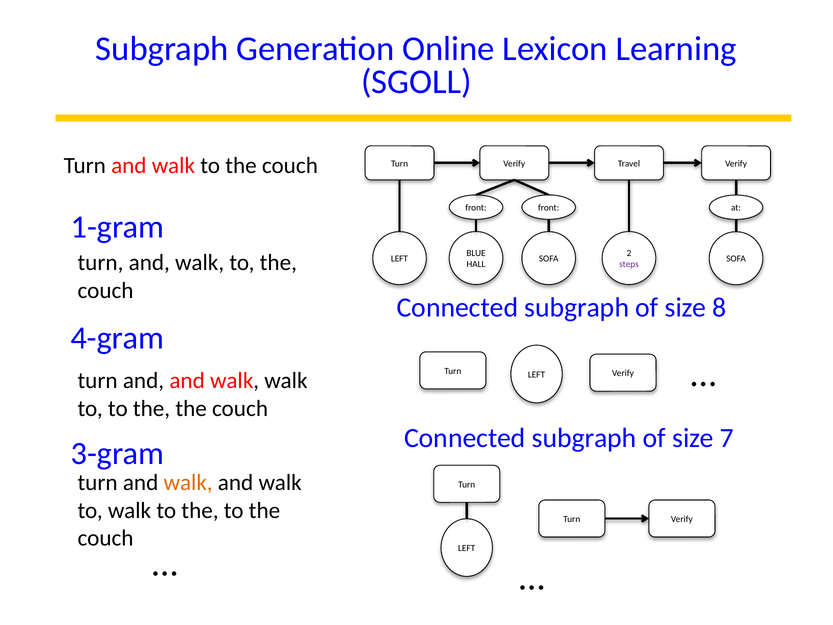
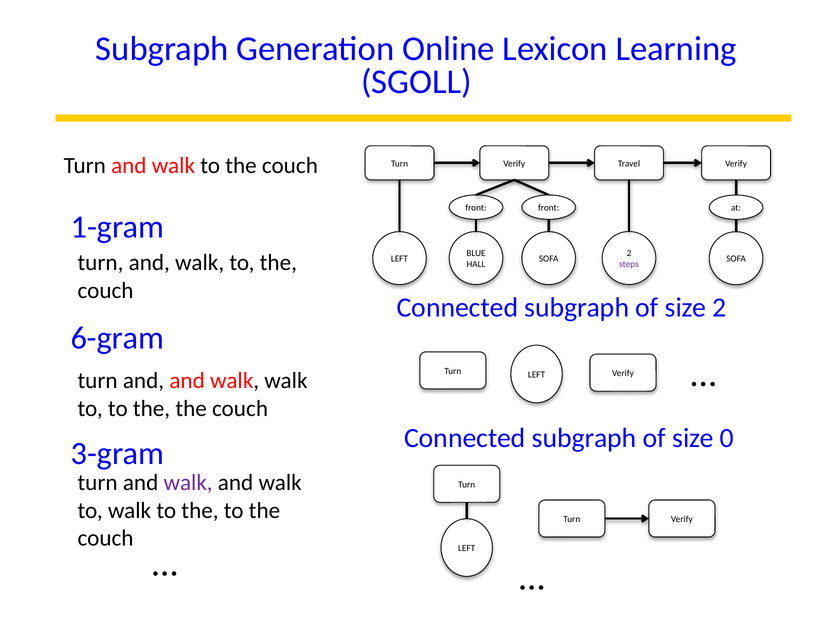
size 8: 8 -> 2 (719, 307)
4-gram: 4-gram -> 6-gram (117, 338)
7: 7 -> 0 (727, 438)
walk colour: orange -> purple (188, 482)
